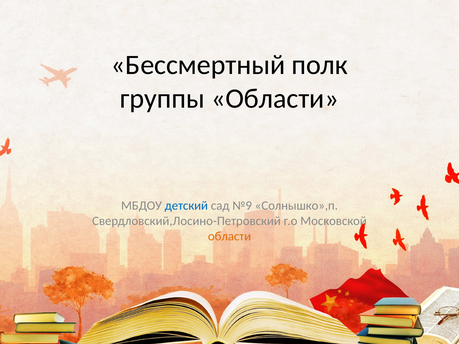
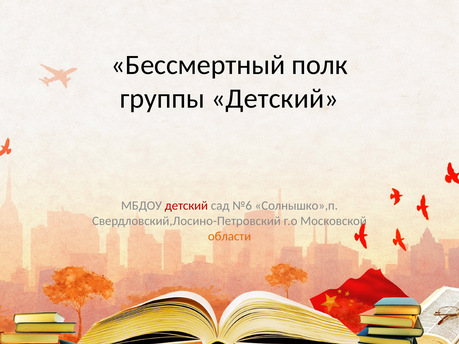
группы Области: Области -> Детский (275, 99)
детский colour: blue -> red (186, 206)
№9: №9 -> №6 (242, 206)
